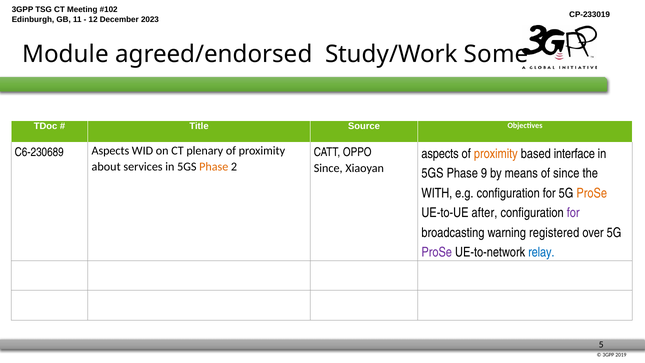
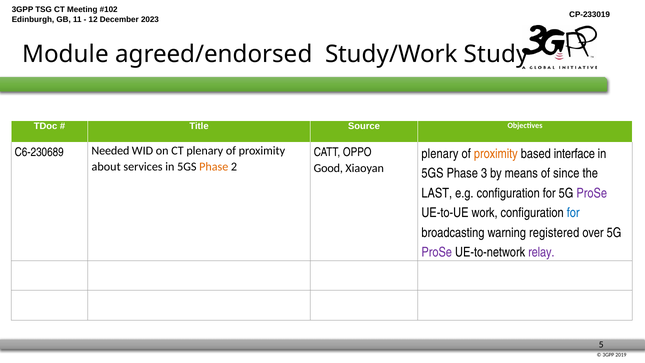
Some: Some -> Study (496, 54)
C6-230689 Aspects: Aspects -> Needed (110, 151)
aspects: aspects -> plenary (440, 154)
Since: Since -> Good (328, 168)
9: 9 -> 3 (484, 173)
WITH: WITH -> LAST (437, 193)
ProSe colour: orange -> purple (592, 193)
after: after -> work (485, 213)
for colour: purple -> blue (573, 213)
relay colour: blue -> purple (541, 252)
